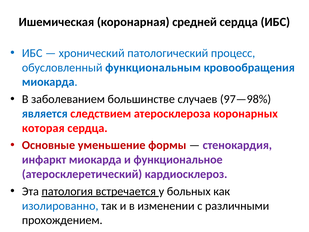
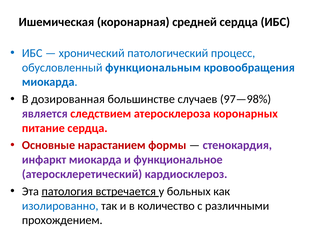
заболеванием: заболеванием -> дозированная (68, 99)
является colour: blue -> purple (45, 114)
которая: которая -> питание (43, 128)
уменьшение: уменьшение -> нарастанием (112, 145)
изменении: изменении -> количество (166, 206)
